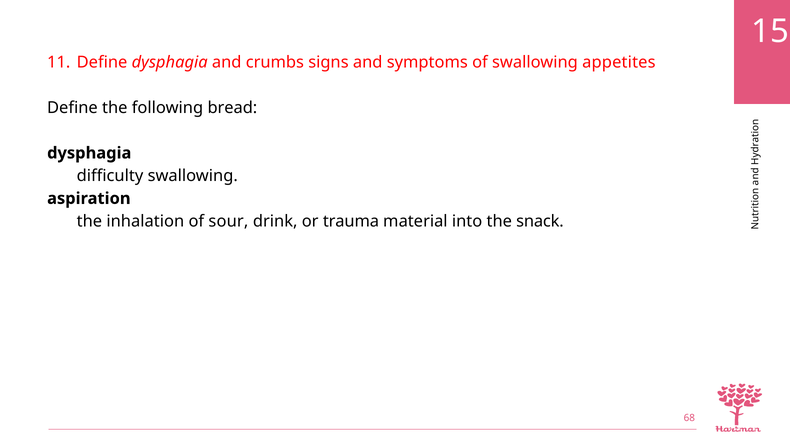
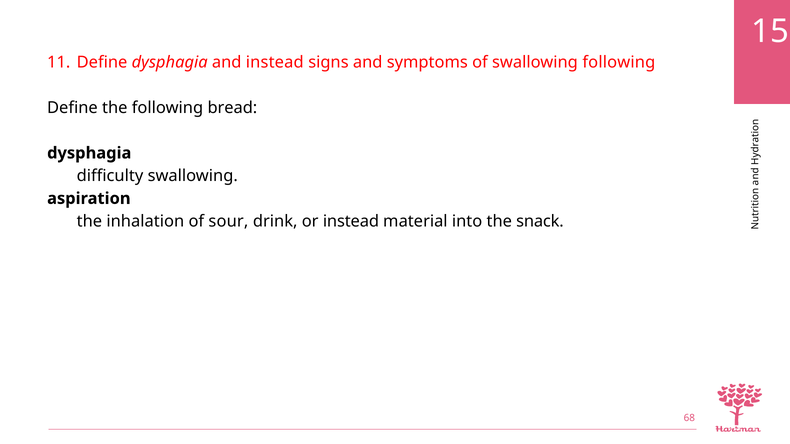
and crumbs: crumbs -> instead (275, 62)
swallowing appetites: appetites -> following (619, 62)
or trauma: trauma -> instead (351, 221)
